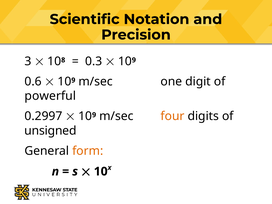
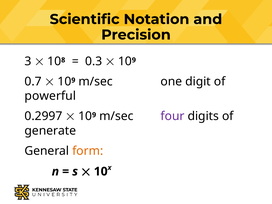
0.6: 0.6 -> 0.7 (33, 81)
four colour: orange -> purple (173, 116)
unsigned: unsigned -> generate (50, 131)
